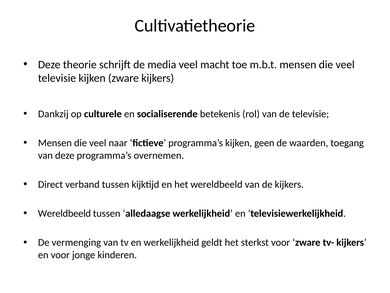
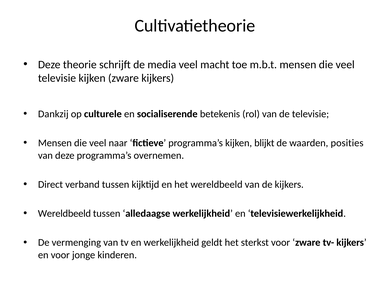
geen: geen -> blijkt (264, 143)
toegang: toegang -> posities (347, 143)
